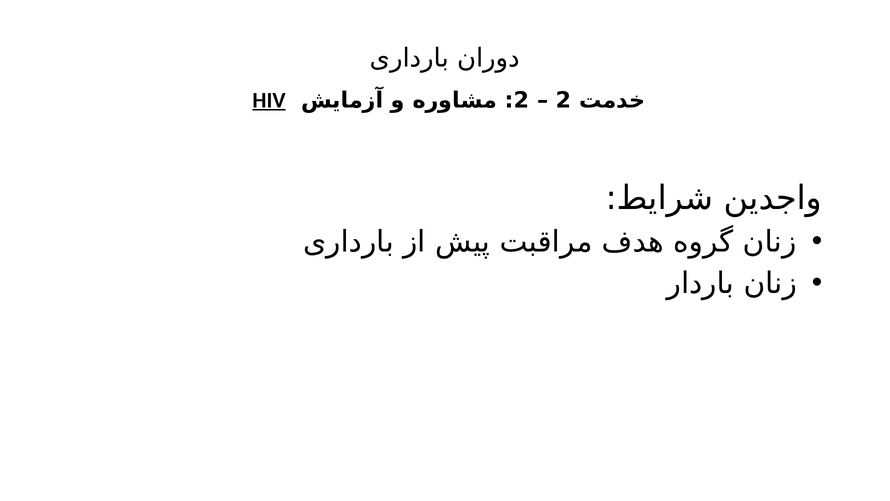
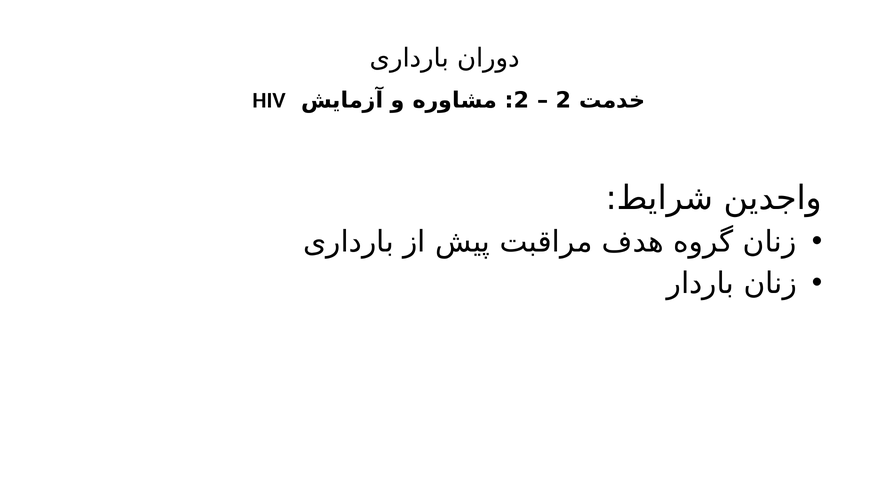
HIV underline: present -> none (269, 100)
